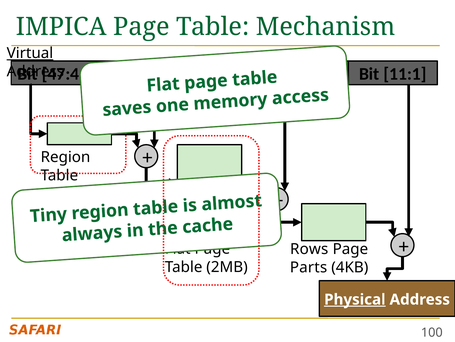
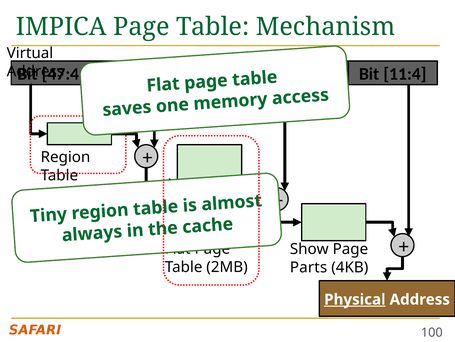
Virtual underline: present -> none (30, 53)
11:1: 11:1 -> 11:4 (405, 74)
Rows: Rows -> Show (309, 249)
